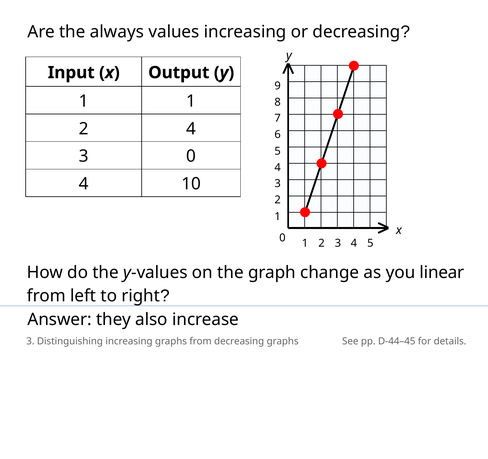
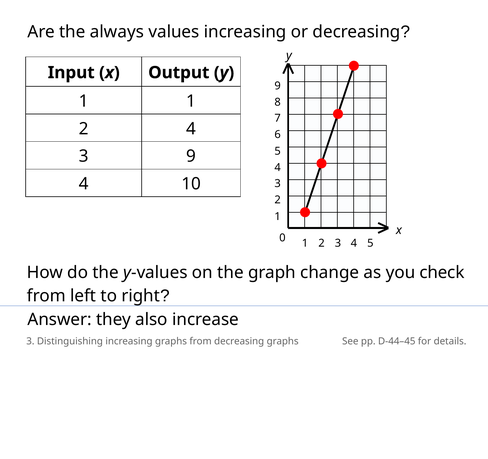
3 0: 0 -> 9 (191, 156)
linear: linear -> check (442, 272)
